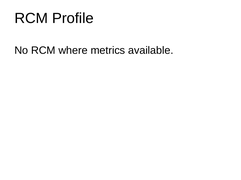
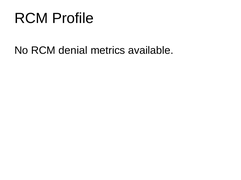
where: where -> denial (73, 51)
